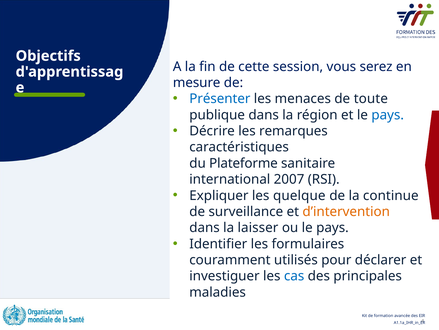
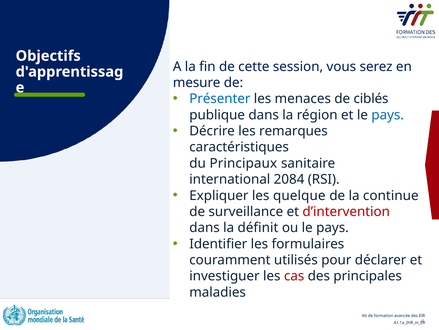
toute: toute -> ciblés (371, 99)
Plateforme: Plateforme -> Principaux (243, 163)
2007: 2007 -> 2084 (289, 179)
d’intervention colour: orange -> red (346, 211)
laisser: laisser -> définit (258, 227)
cas colour: blue -> red (294, 276)
